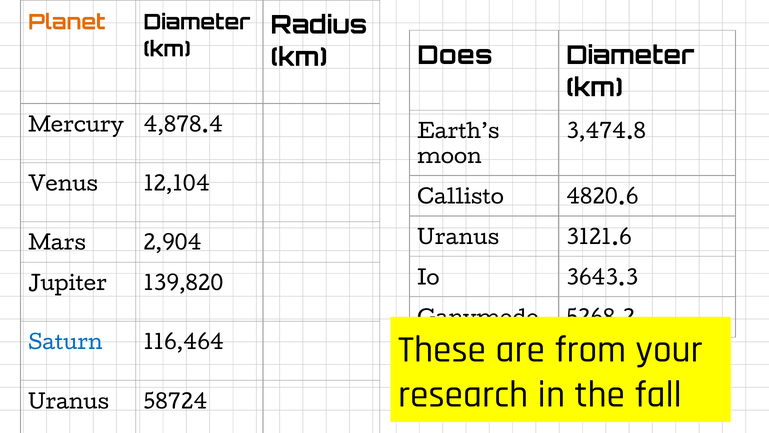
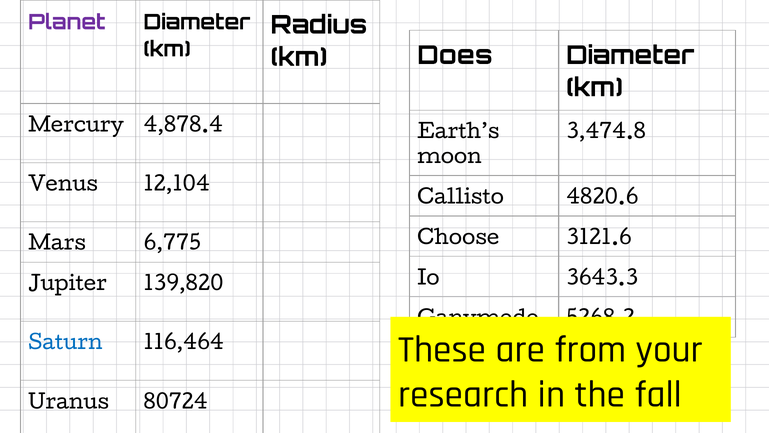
Planet colour: orange -> purple (67, 22)
Uranus: Uranus -> Choose (458, 238)
2,904: 2,904 -> 6,775 (172, 243)
58724: 58724 -> 80724 (175, 402)
